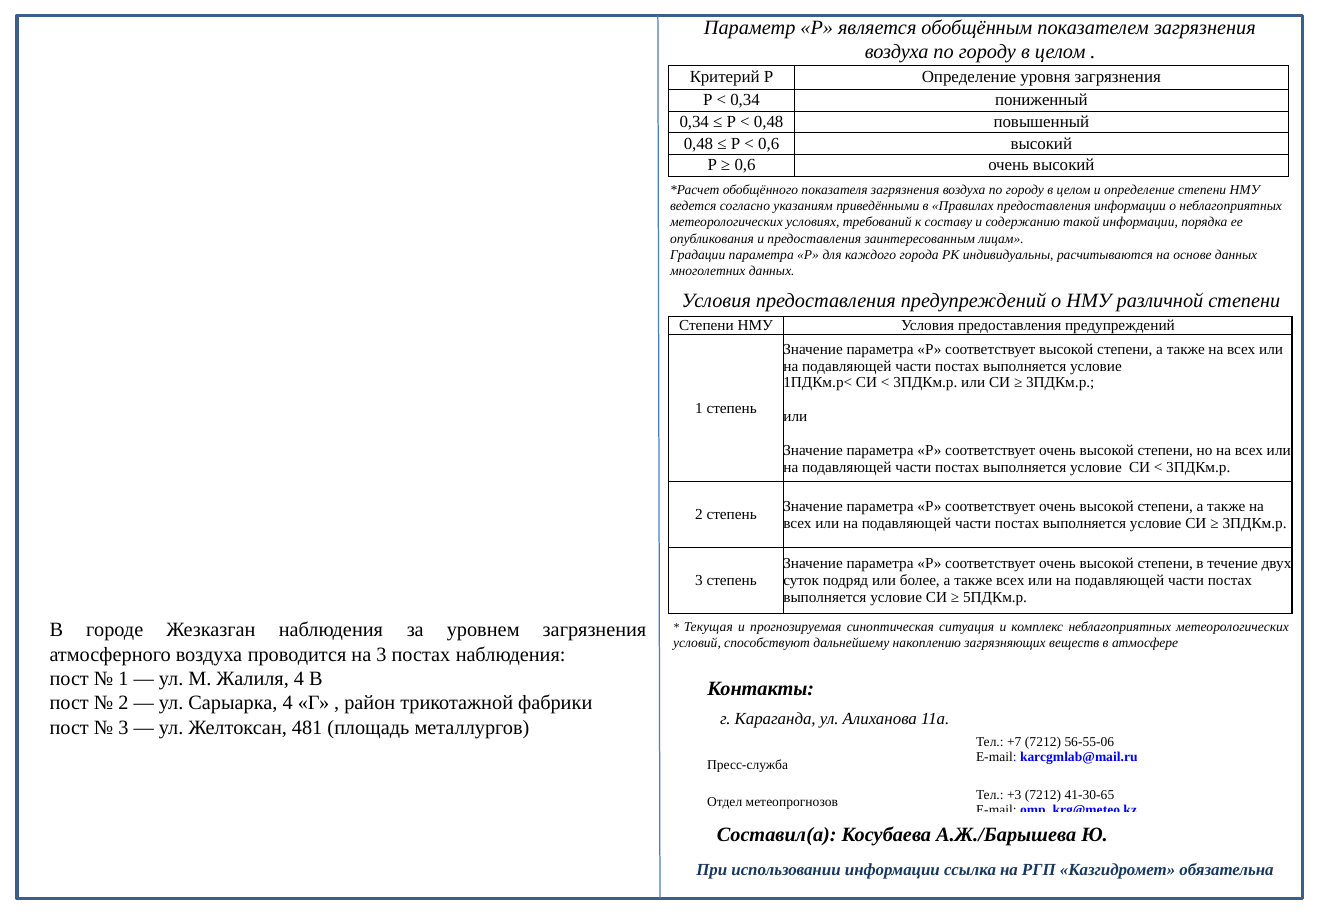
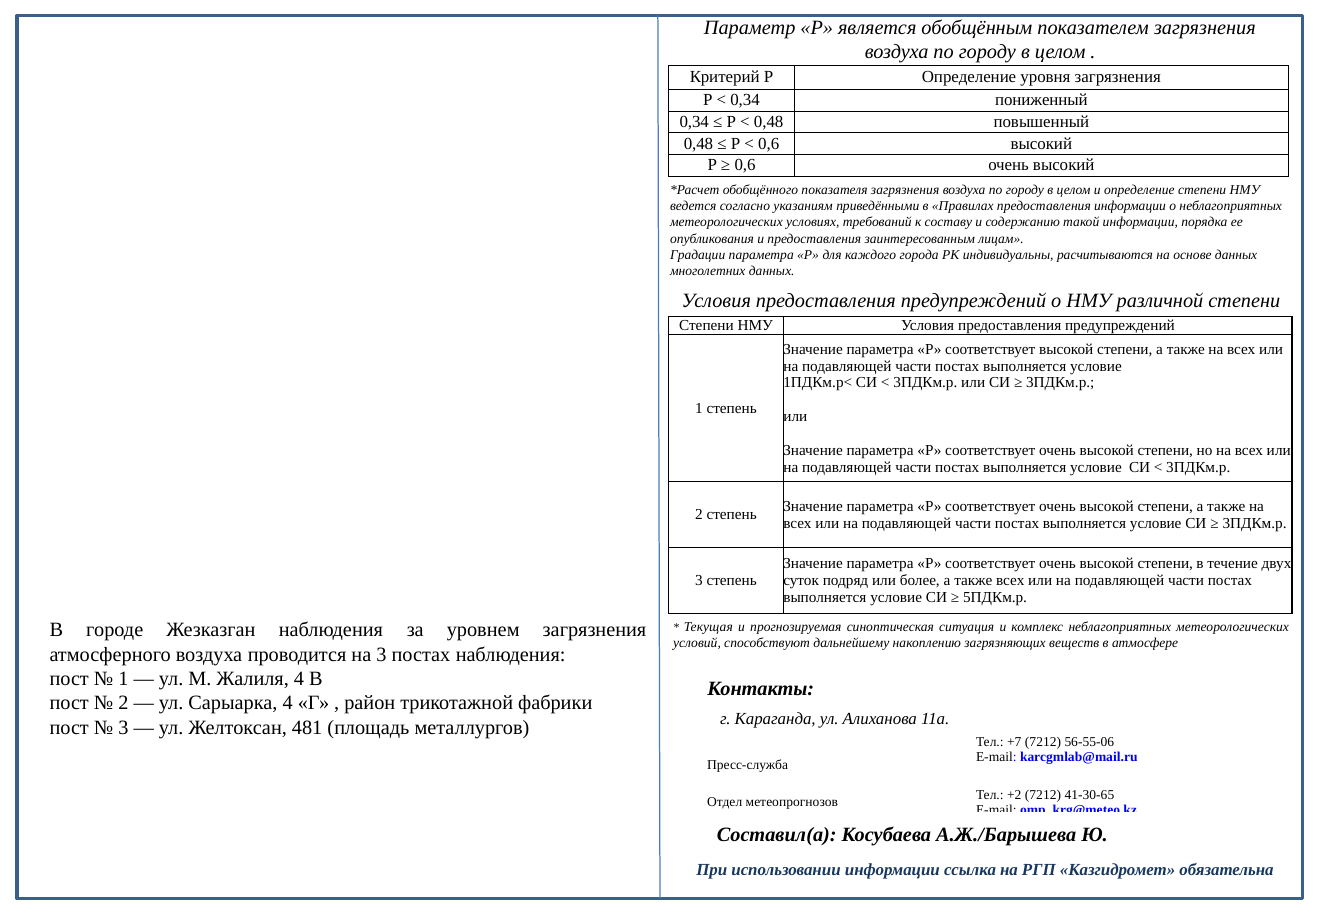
+3: +3 -> +2 (1014, 795)
